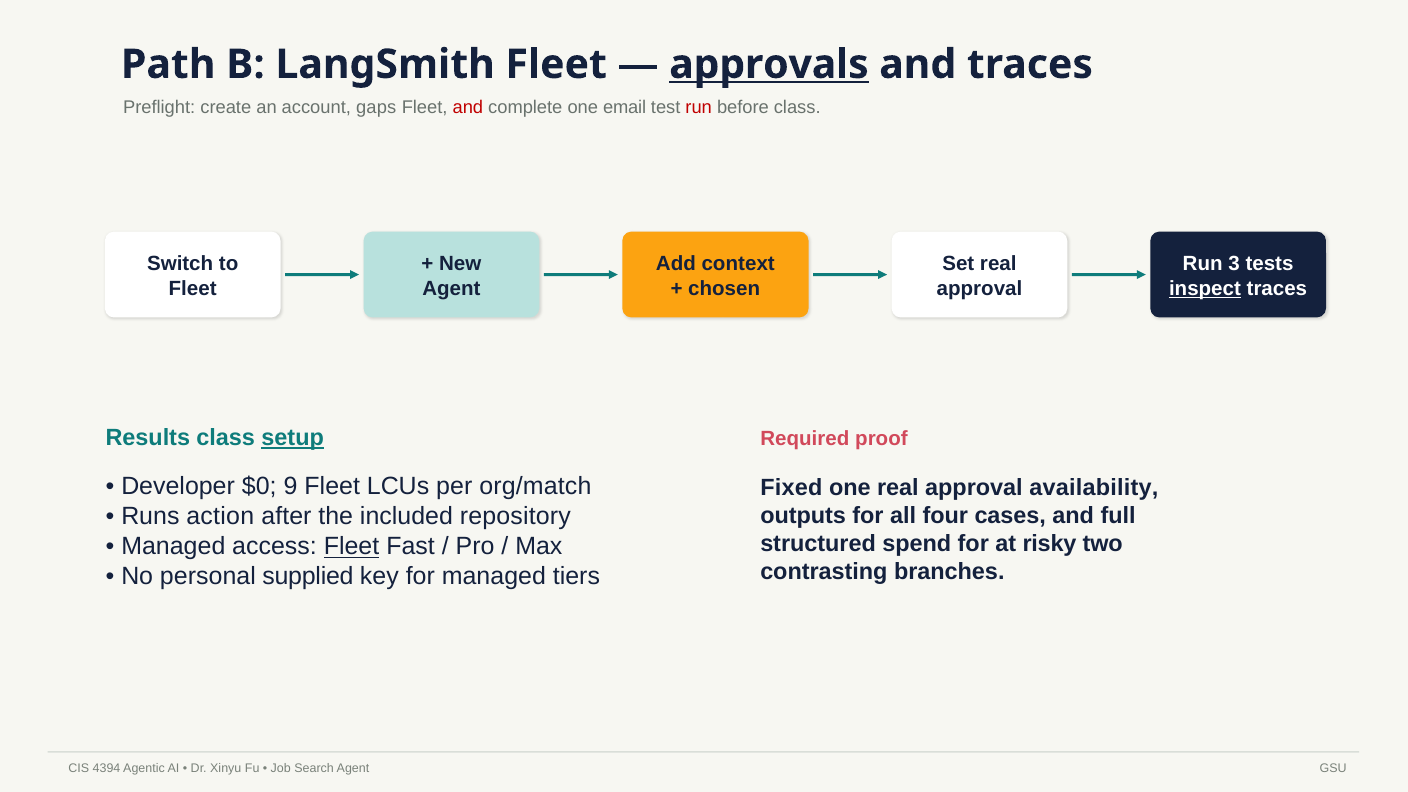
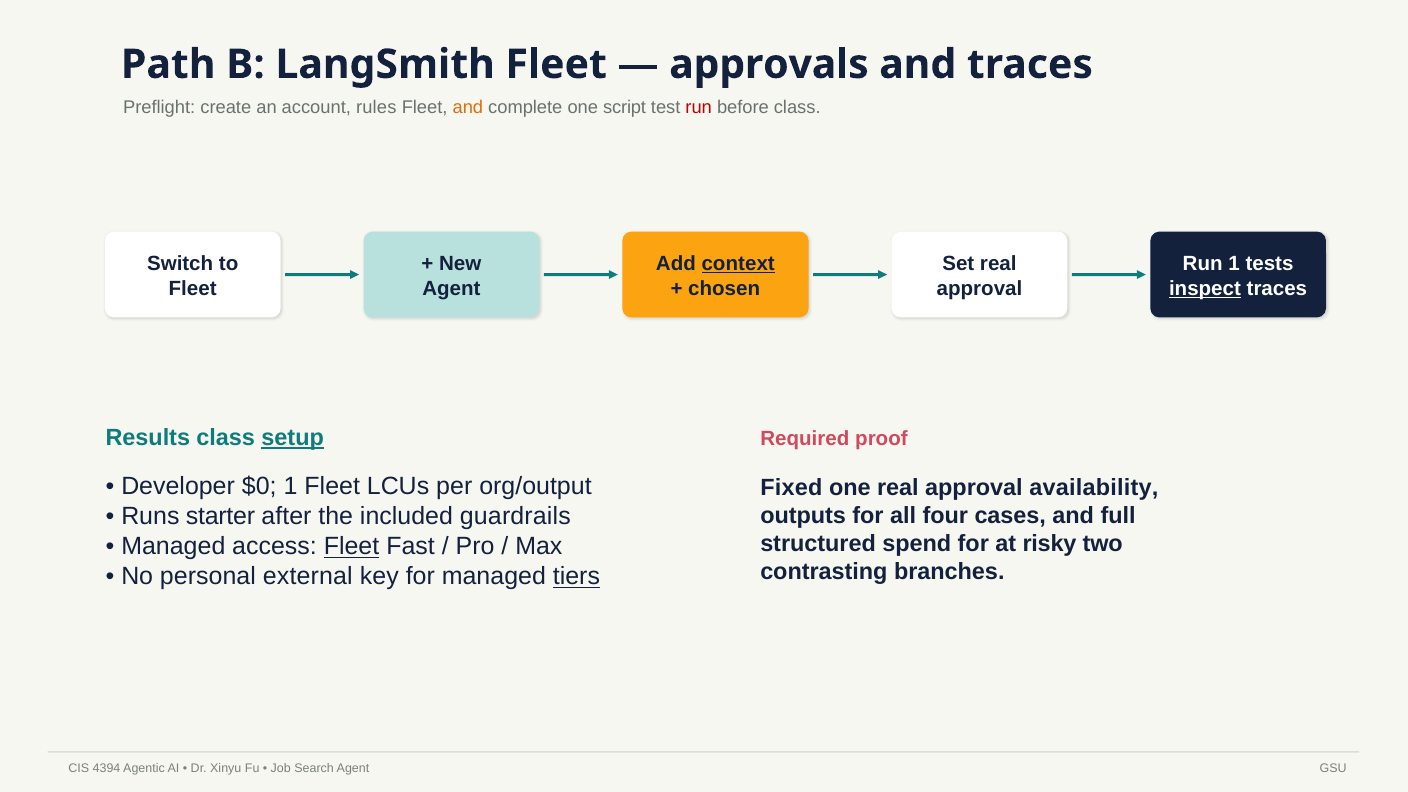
approvals underline: present -> none (769, 64)
gaps: gaps -> rules (376, 107)
and colour: red -> orange (468, 107)
email: email -> script (625, 107)
context underline: none -> present (738, 264)
Run 3: 3 -> 1 (1234, 264)
$0 9: 9 -> 1 (290, 487)
org/match: org/match -> org/output (535, 487)
action: action -> starter (221, 517)
repository: repository -> guardrails (515, 517)
supplied: supplied -> external (308, 577)
tiers underline: none -> present (576, 577)
